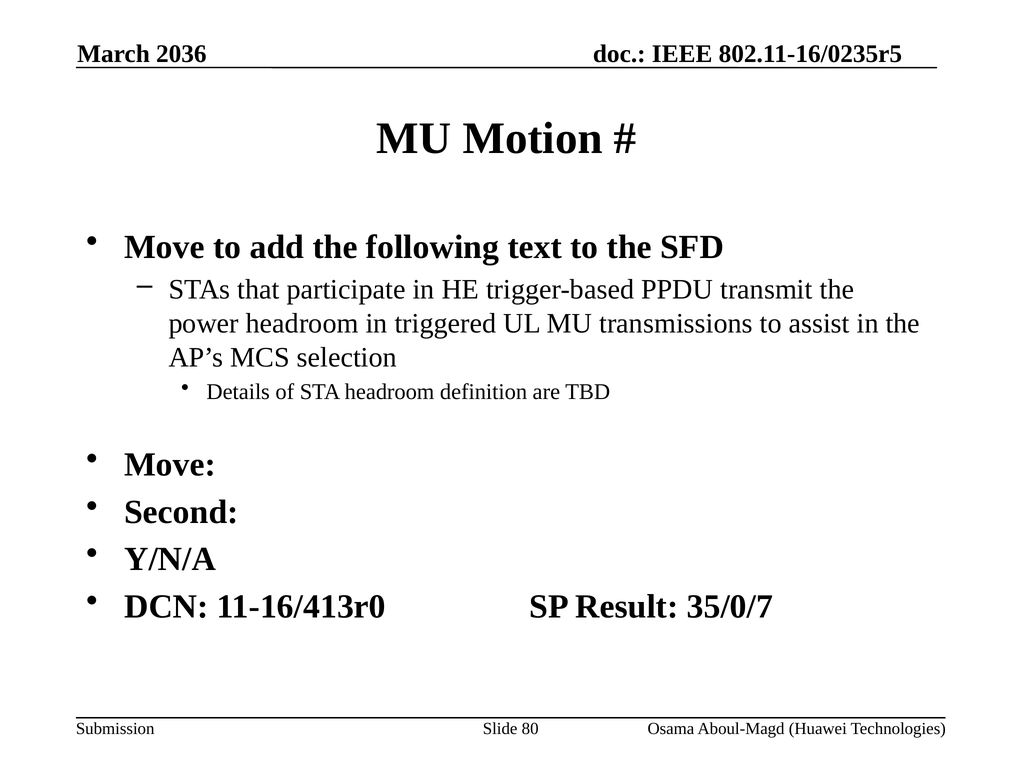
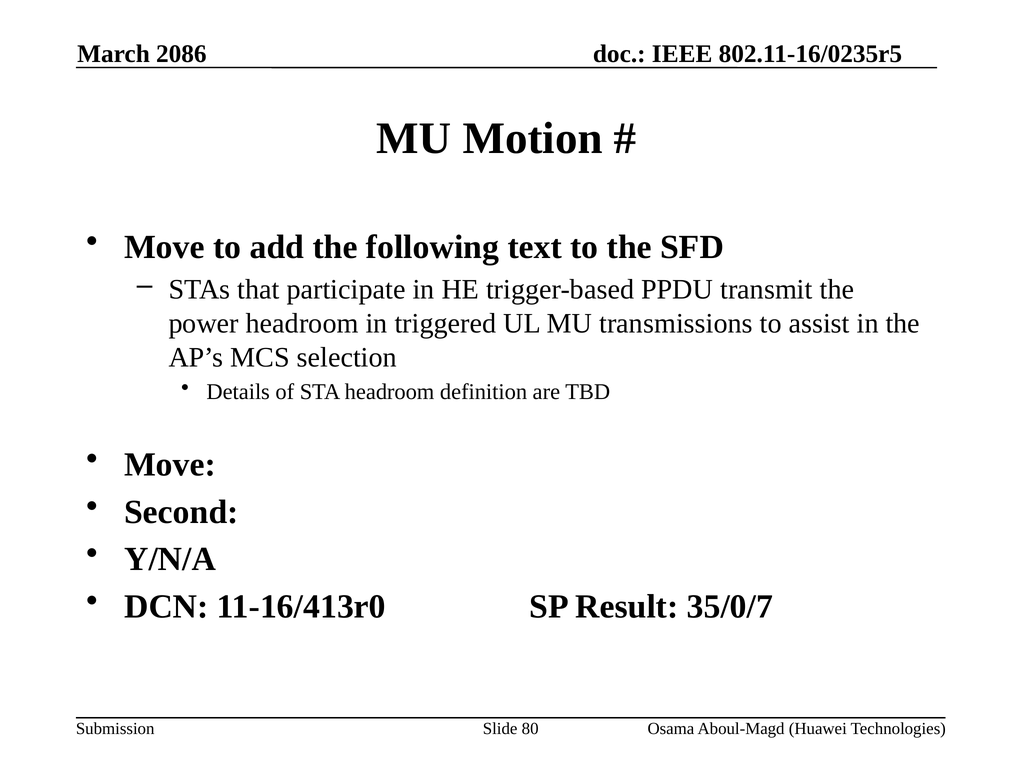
2036: 2036 -> 2086 (181, 54)
